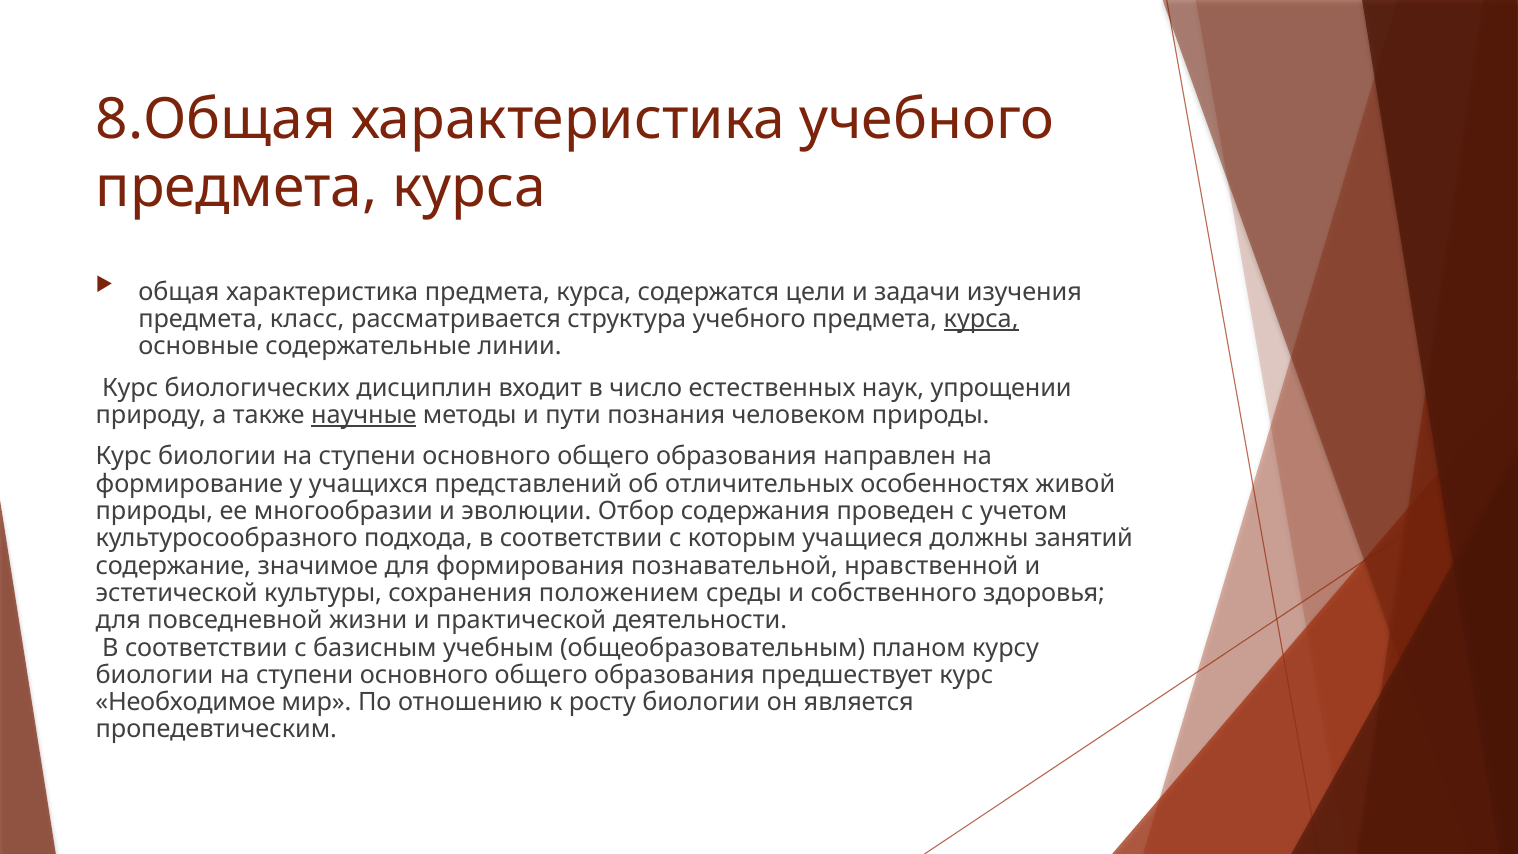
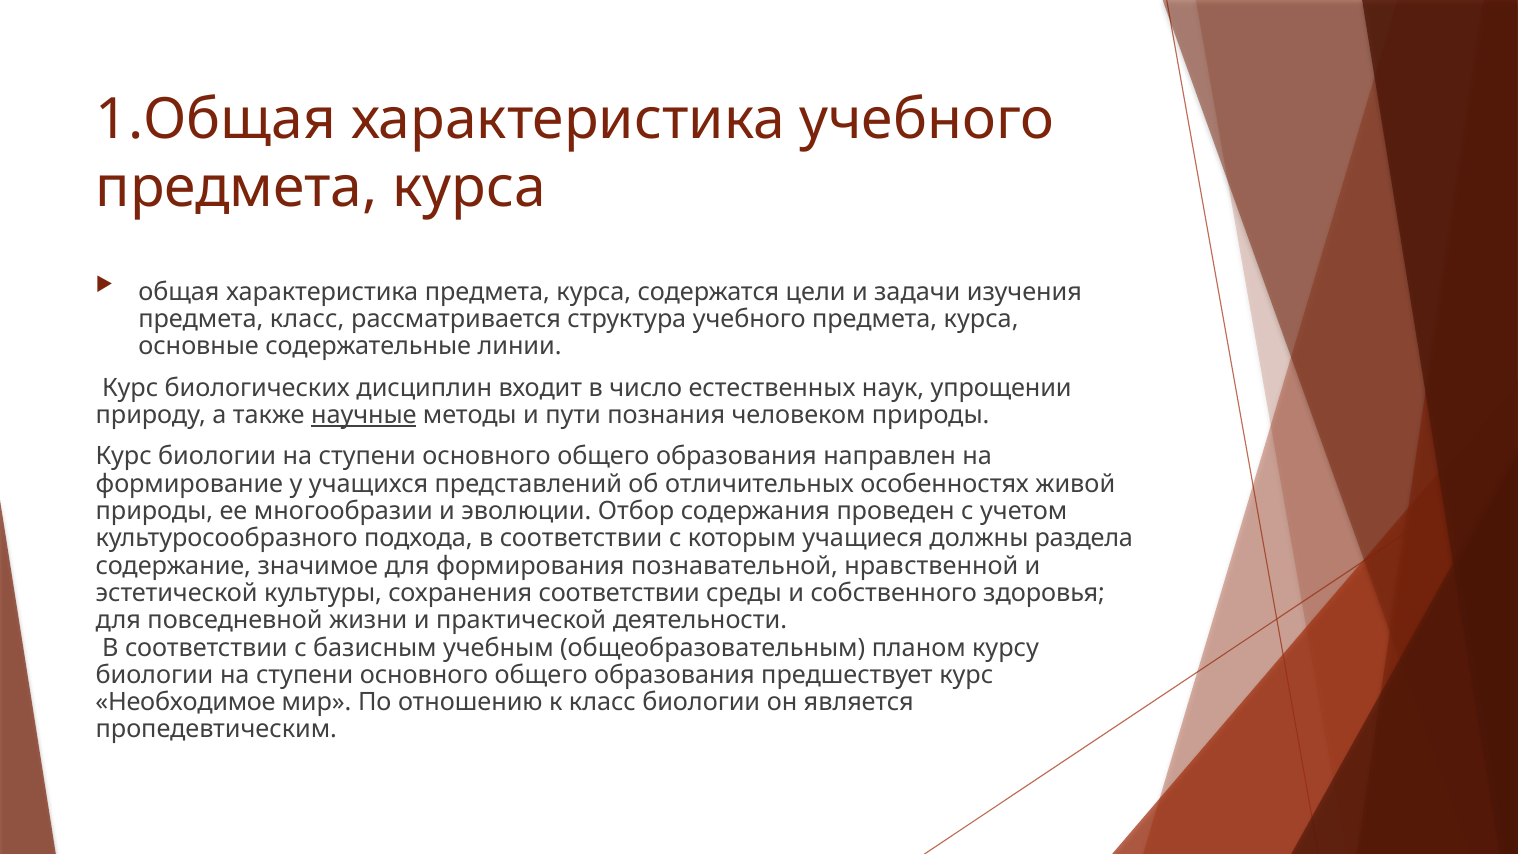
8.Общая: 8.Общая -> 1.Общая (216, 120)
курса underline: present -> none (981, 319)
занятий: занятий -> раздела (1084, 538)
сохранения положением: положением -> соответствии (619, 593)
к росту: росту -> класс (602, 702)
